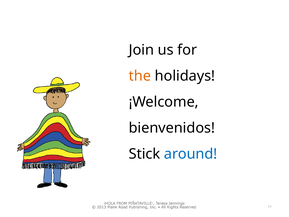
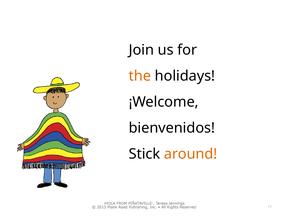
around colour: blue -> orange (191, 154)
